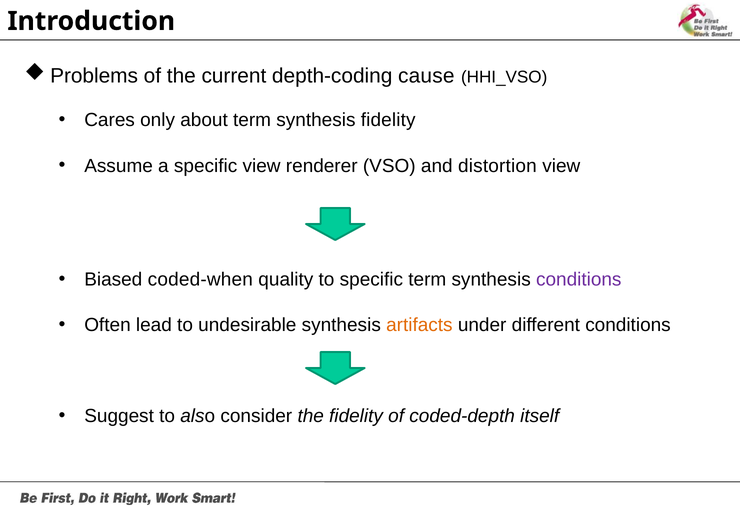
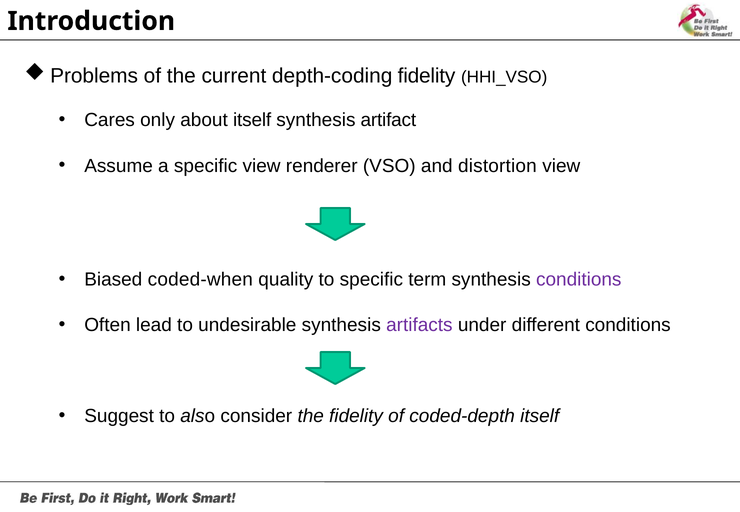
depth-coding cause: cause -> fidelity (427, 76)
about term: term -> itself (252, 120)
synthesis fidelity: fidelity -> artifact (388, 120)
artifacts colour: orange -> purple (419, 325)
